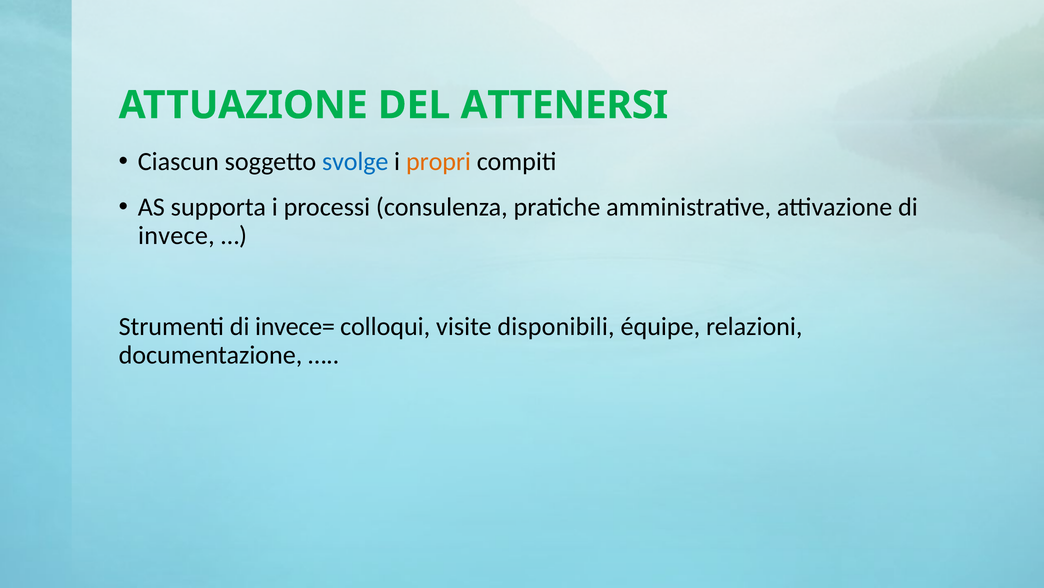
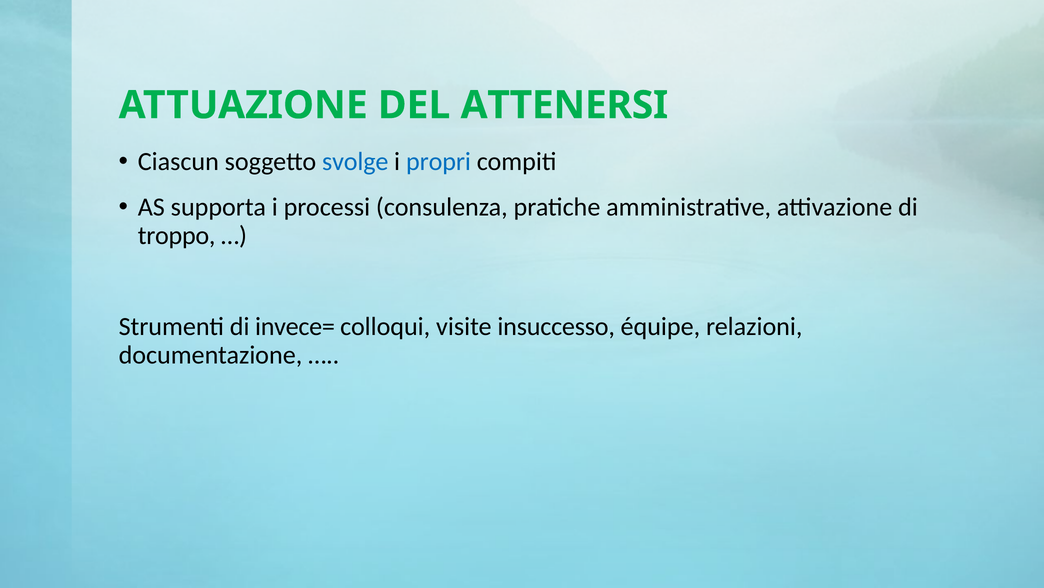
propri colour: orange -> blue (439, 161)
invece: invece -> troppo (177, 235)
disponibili: disponibili -> insuccesso (556, 326)
